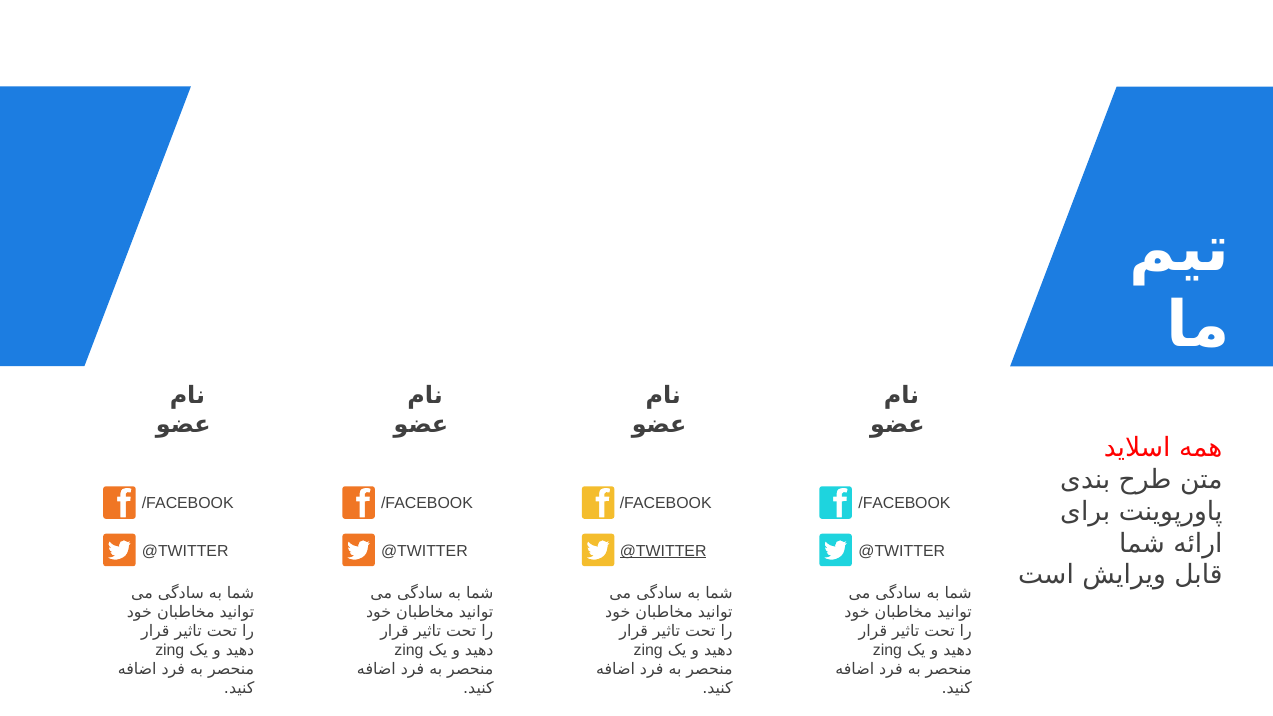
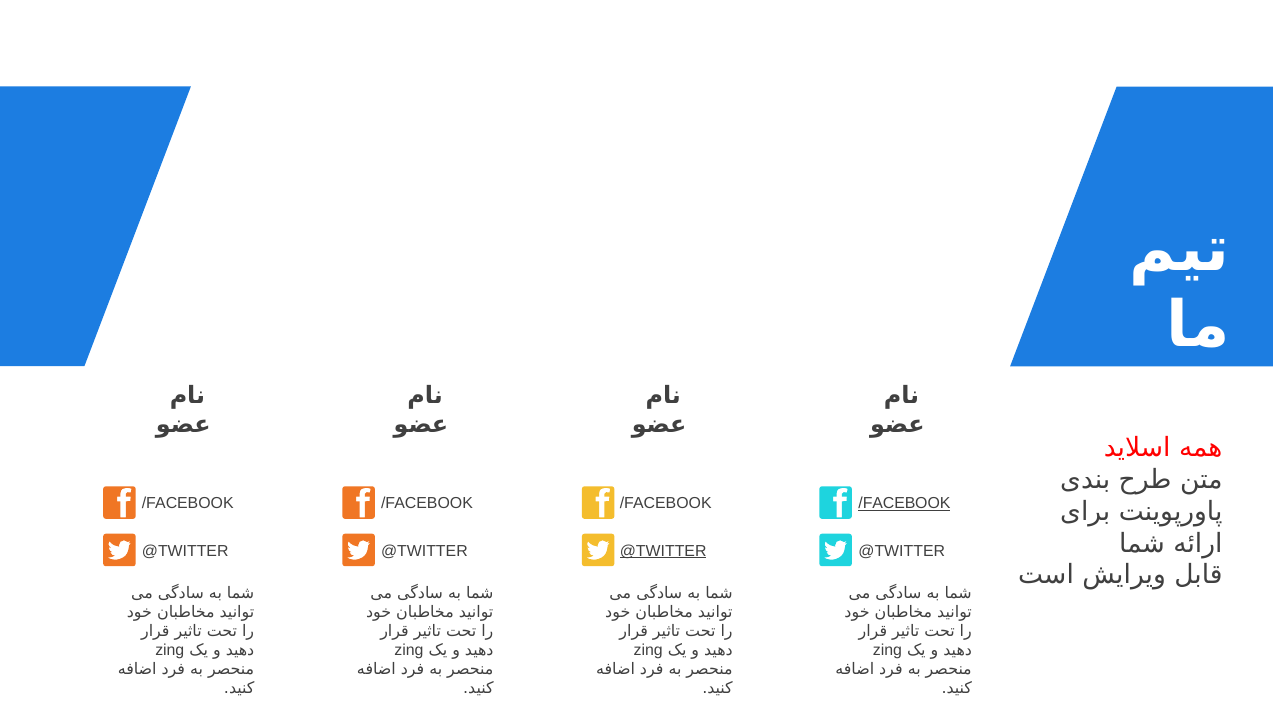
/FACEBOOK underline: none -> present (904, 504)
